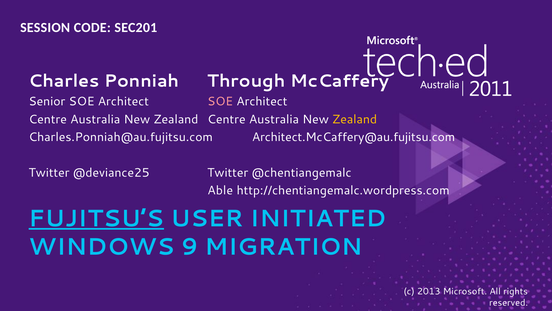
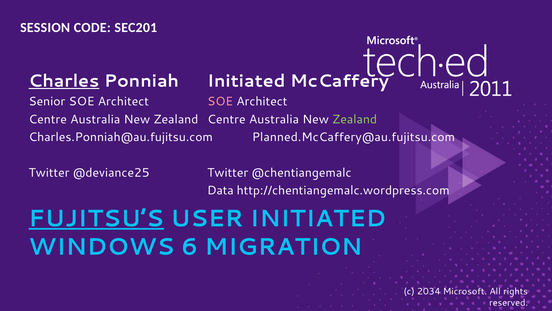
Charles underline: none -> present (64, 81)
Ponniah Through: Through -> Initiated (246, 81)
Zealand colour: yellow -> light green (355, 119)
Architect.McCaffery@au.fujitsu.com: Architect.McCaffery@au.fujitsu.com -> Planned.McCaffery@au.fujitsu.com (353, 137)
Able: Able -> Data (220, 190)
9: 9 -> 6 (190, 247)
2013: 2013 -> 2034 (429, 291)
